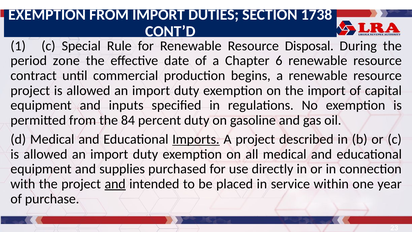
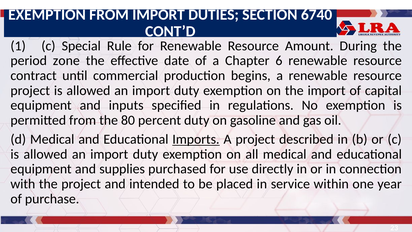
1738: 1738 -> 6740 (317, 15)
Disposal: Disposal -> Amount (309, 46)
84: 84 -> 80 (128, 120)
and underline: present -> none (115, 184)
